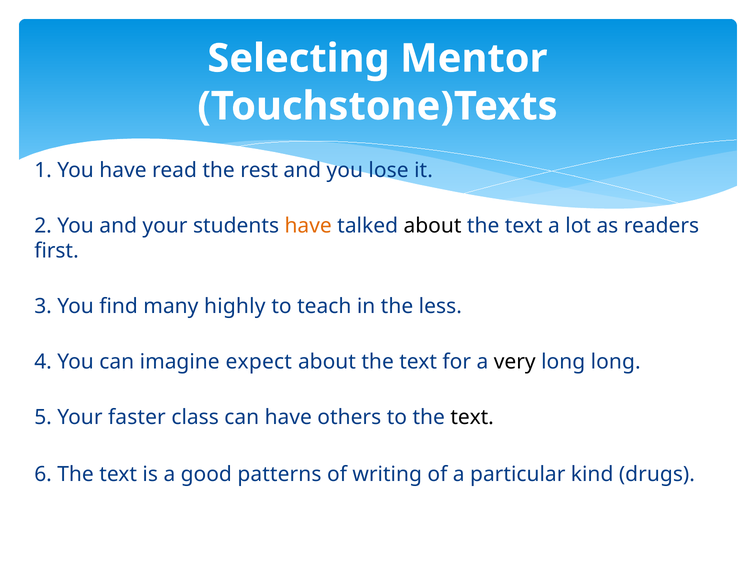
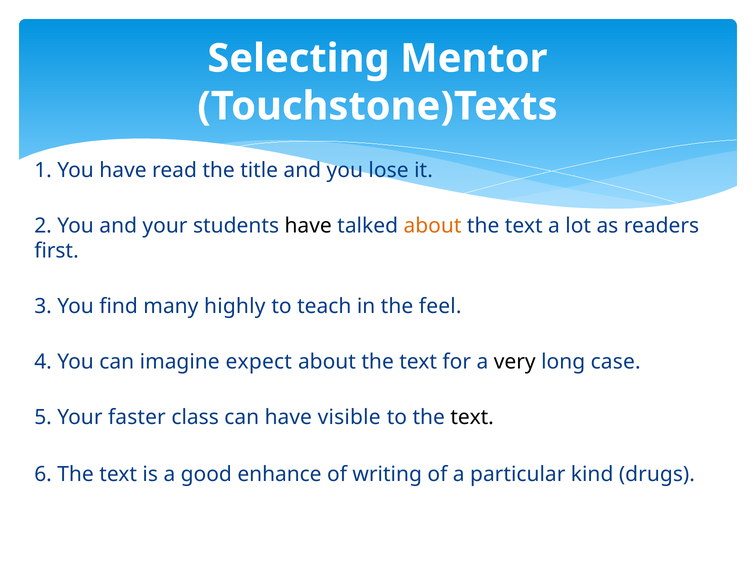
rest: rest -> title (259, 171)
have colour: orange -> black (308, 226)
about colour: black -> orange (433, 226)
less: less -> feel (440, 307)
long long: long -> case (616, 362)
others: others -> visible (349, 417)
patterns: patterns -> enhance (280, 474)
